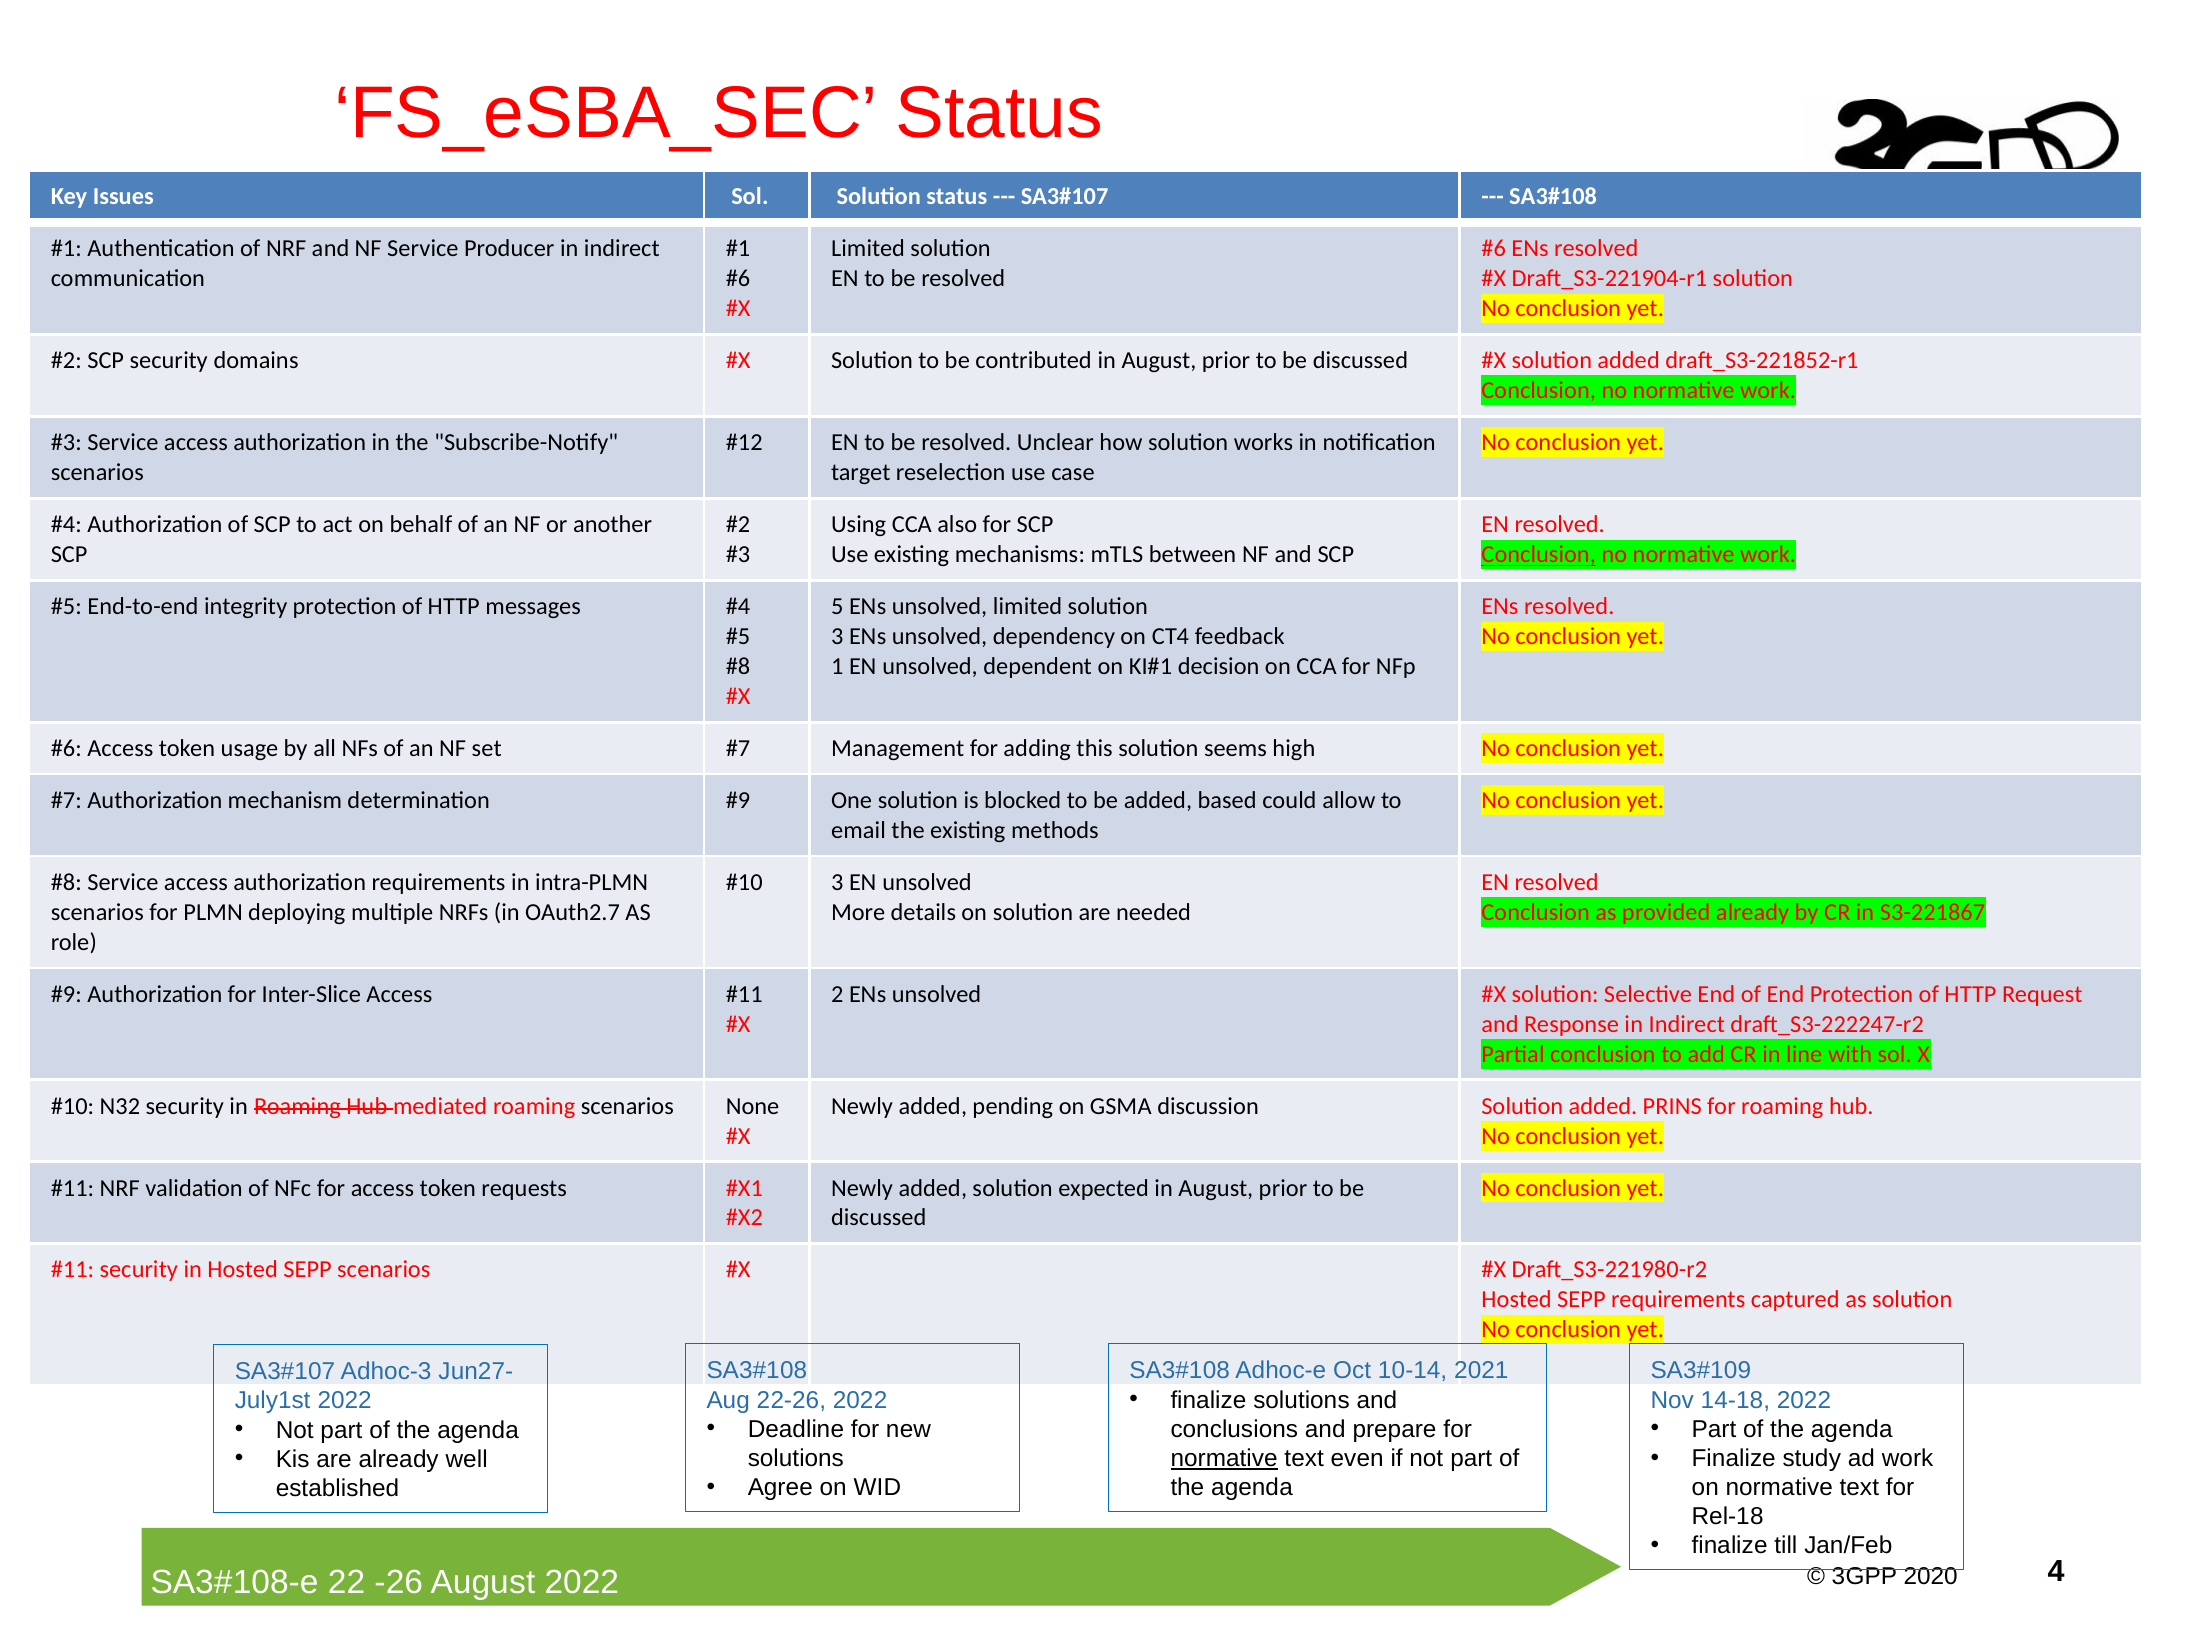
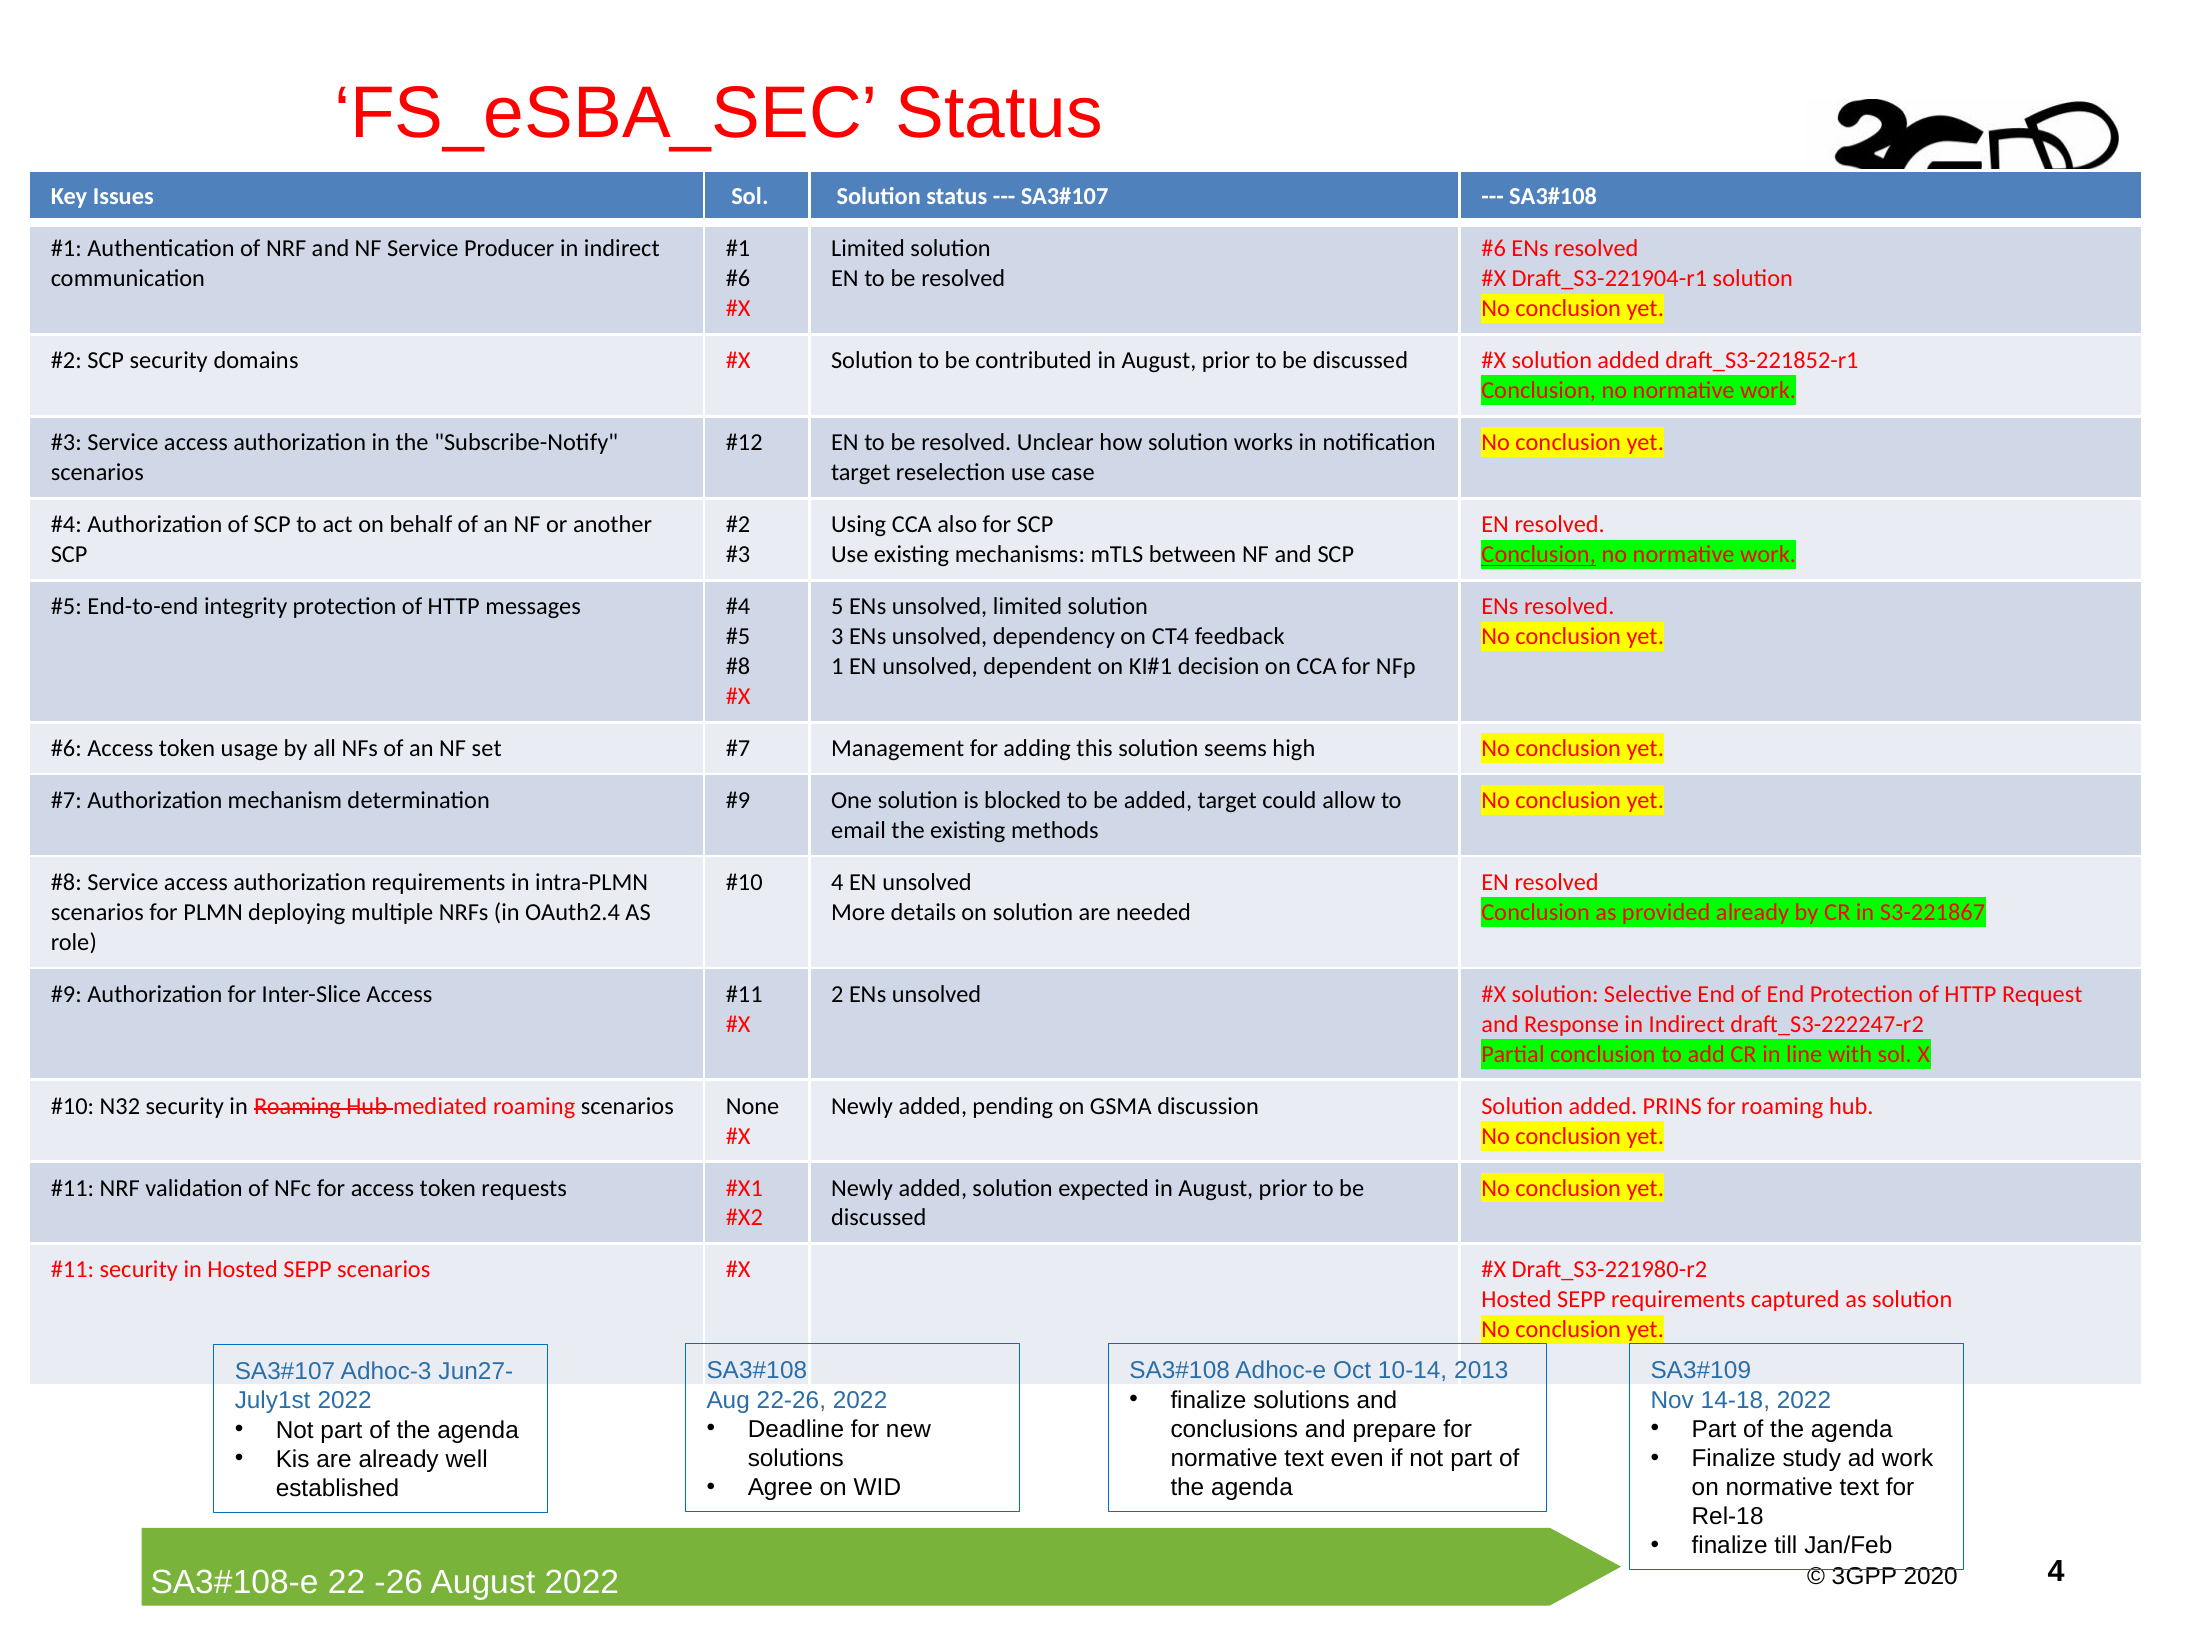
added based: based -> target (1227, 801)
3: 3 -> 4 (837, 883)
OAuth2.7: OAuth2.7 -> OAuth2.4 (572, 913)
2021: 2021 -> 2013 (1481, 1371)
normative underline: present -> none (1224, 1459)
